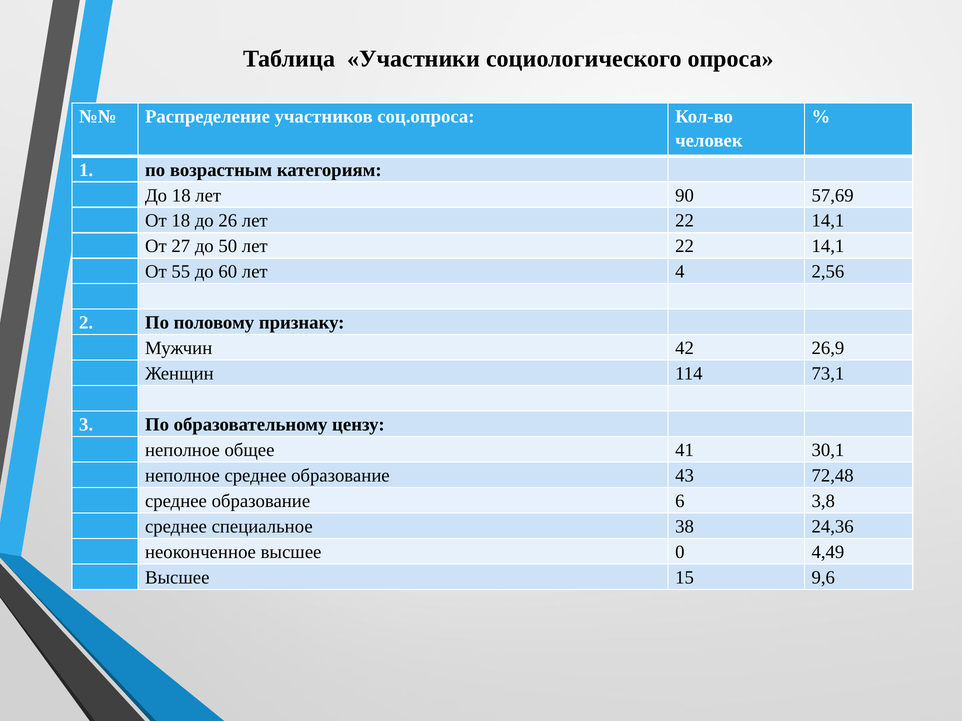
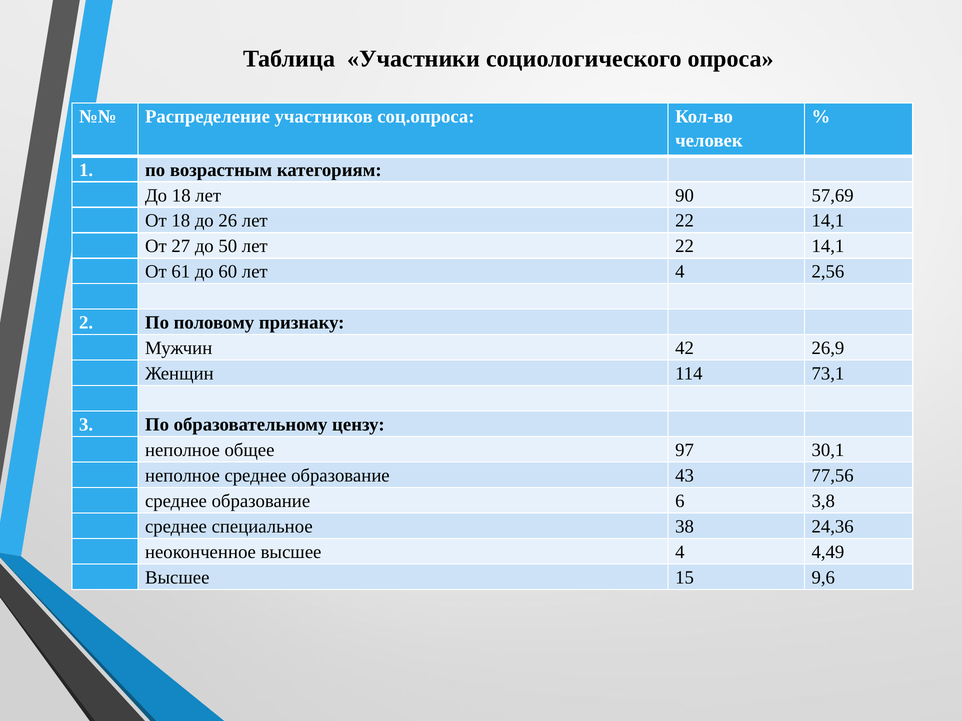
55: 55 -> 61 (181, 272)
41: 41 -> 97 (685, 450)
72,48: 72,48 -> 77,56 (833, 476)
высшее 0: 0 -> 4 (680, 552)
